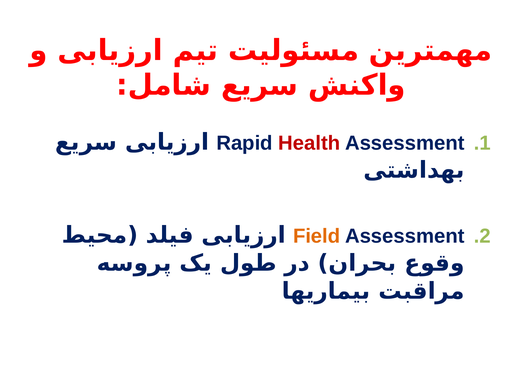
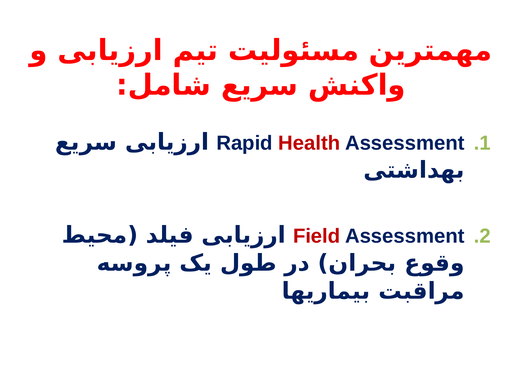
Field colour: orange -> red (317, 236)
